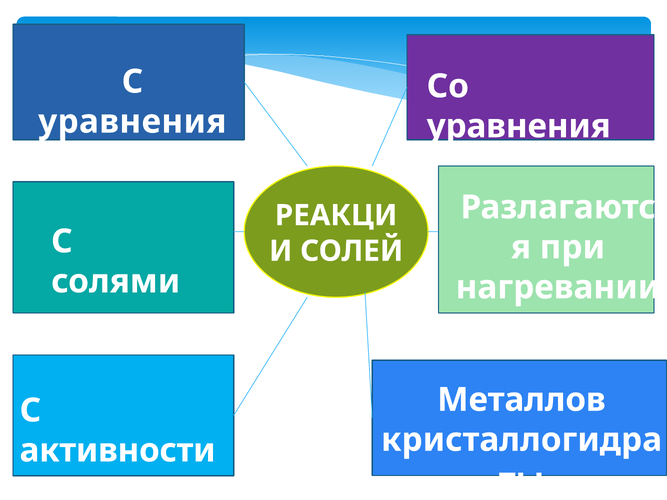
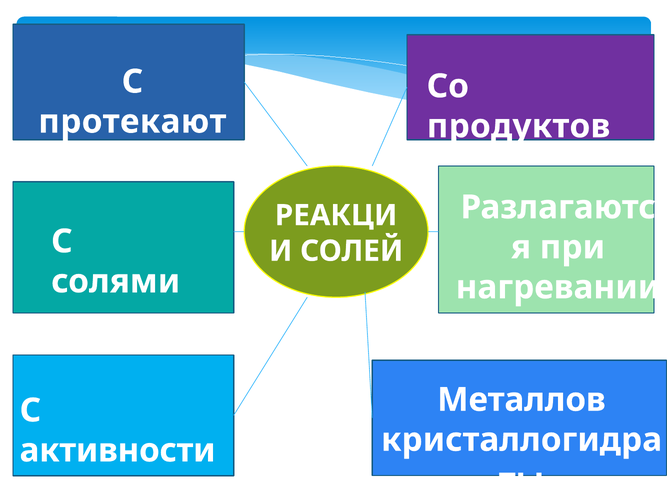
уравнения: уравнения -> протекают (132, 122)
уравнения: уравнения -> продуктов (519, 126)
